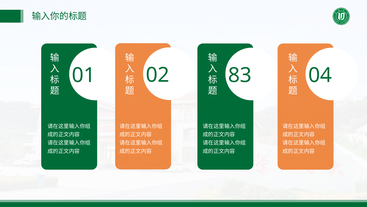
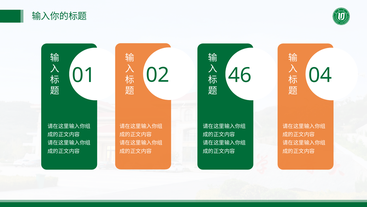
83: 83 -> 46 (240, 75)
